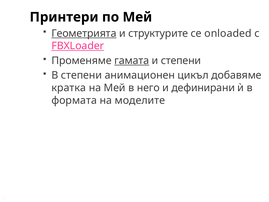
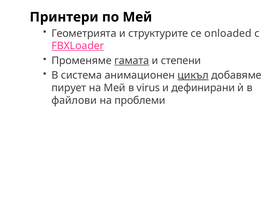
Геометрията underline: present -> none (84, 33)
В степени: степени -> система (81, 75)
цикъл underline: none -> present (193, 75)
кратка: кратка -> пирует (69, 88)
него: него -> virus (148, 88)
формата: формата -> файлови (74, 100)
моделите: моделите -> проблеми (140, 100)
